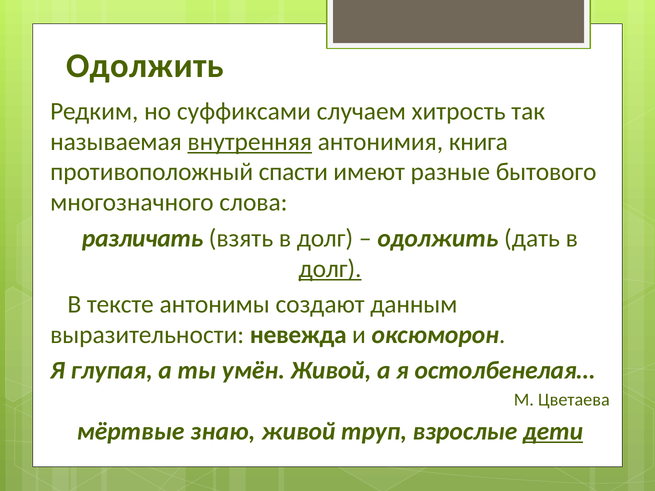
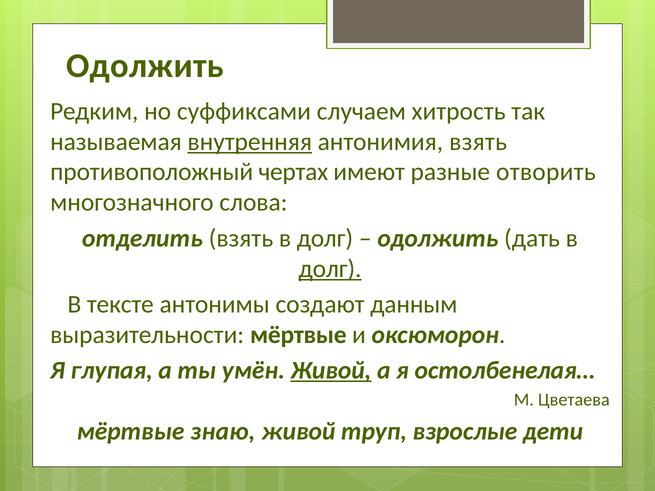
антонимия книга: книга -> взять (478, 142)
спасти: спасти -> чертах (293, 172)
бытового: бытового -> отворить (546, 172)
различать: различать -> отделить (142, 238)
выразительности невежда: невежда -> мёртвые (298, 335)
Живой underline: none -> present (331, 371)
дети underline: present -> none (553, 432)
